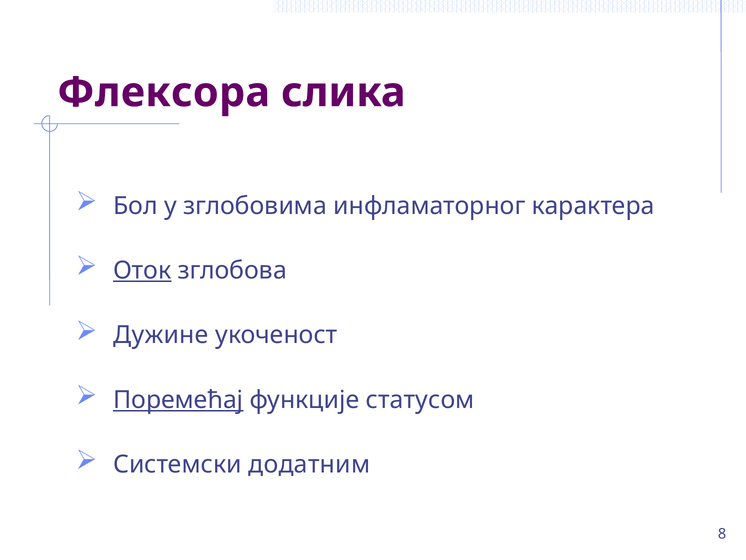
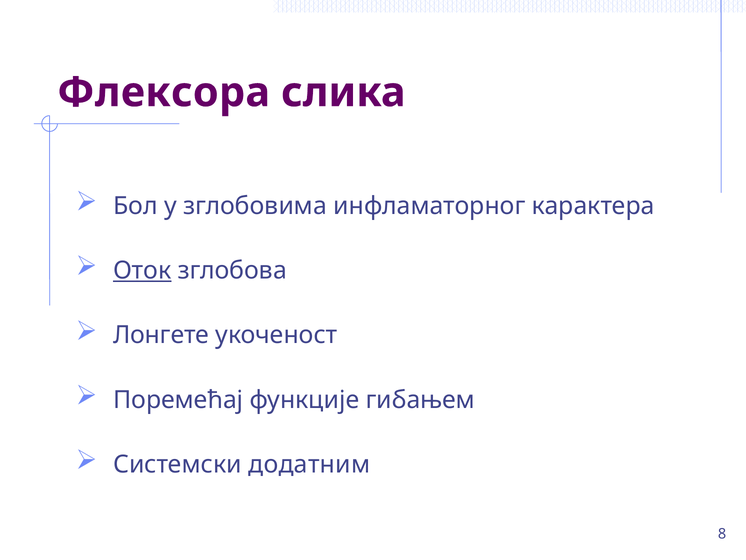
Дужине: Дужине -> Лонгете (161, 335)
Поремећај underline: present -> none (178, 400)
статусом: статусом -> гибањем (420, 400)
